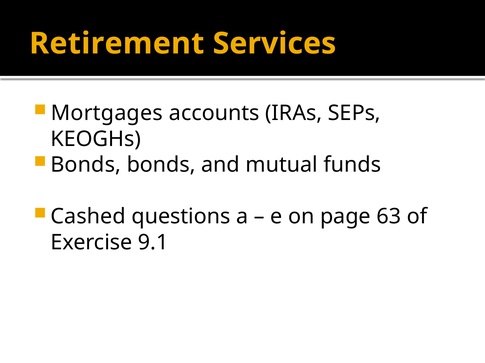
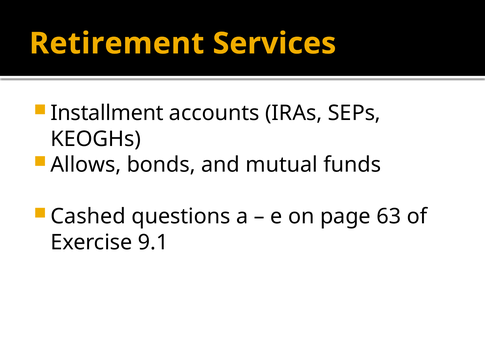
Mortgages: Mortgages -> Installment (107, 113)
Bonds: Bonds -> Allows (86, 165)
